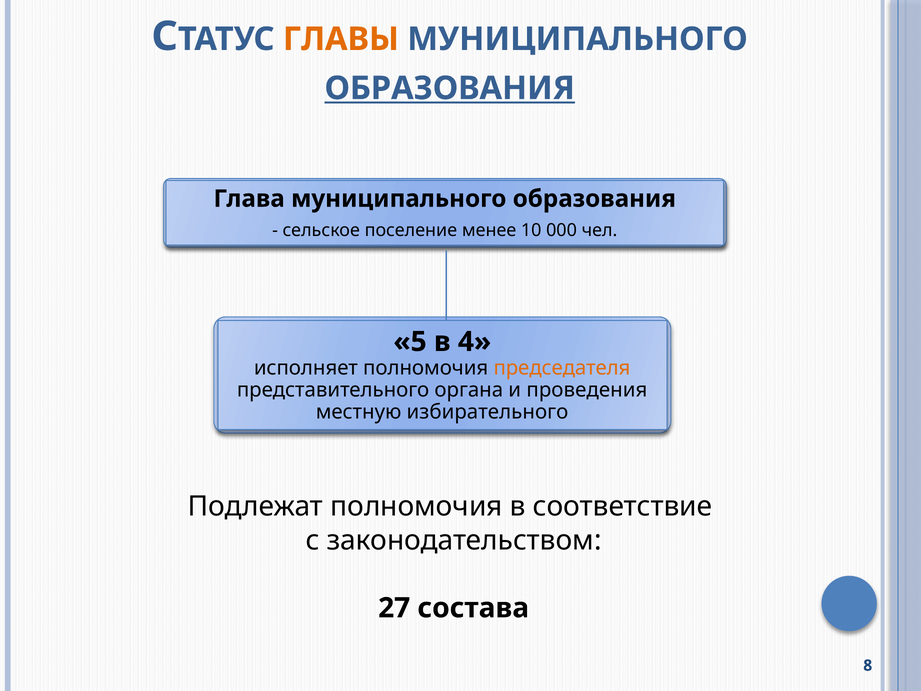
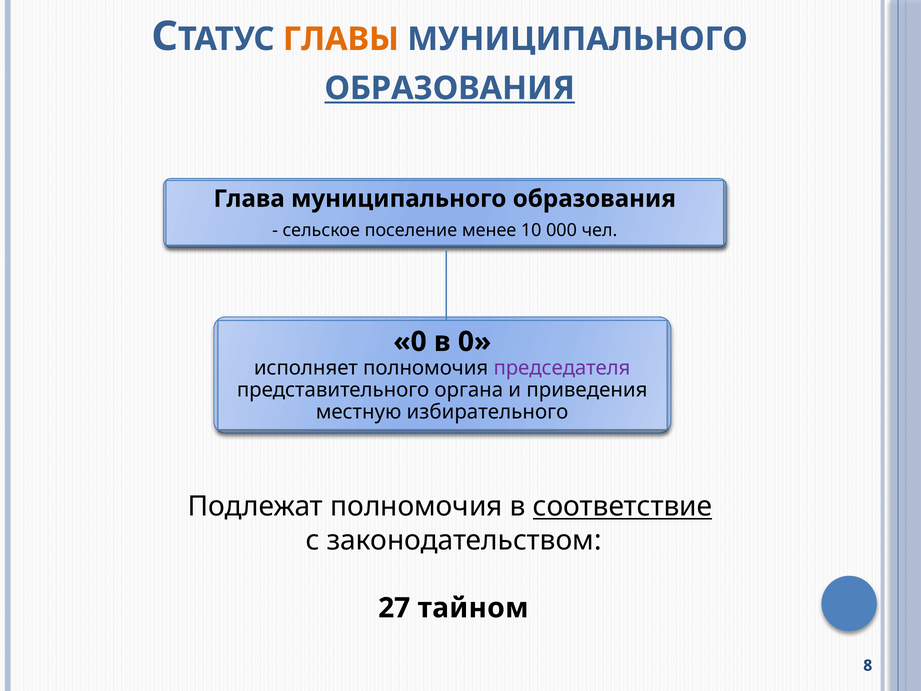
5: 5 -> 0 (410, 342)
в 4: 4 -> 0 (475, 342)
председателя colour: orange -> purple (562, 368)
проведения: проведения -> приведения (587, 390)
соответствие underline: none -> present (623, 507)
состава: состава -> тайном (473, 608)
